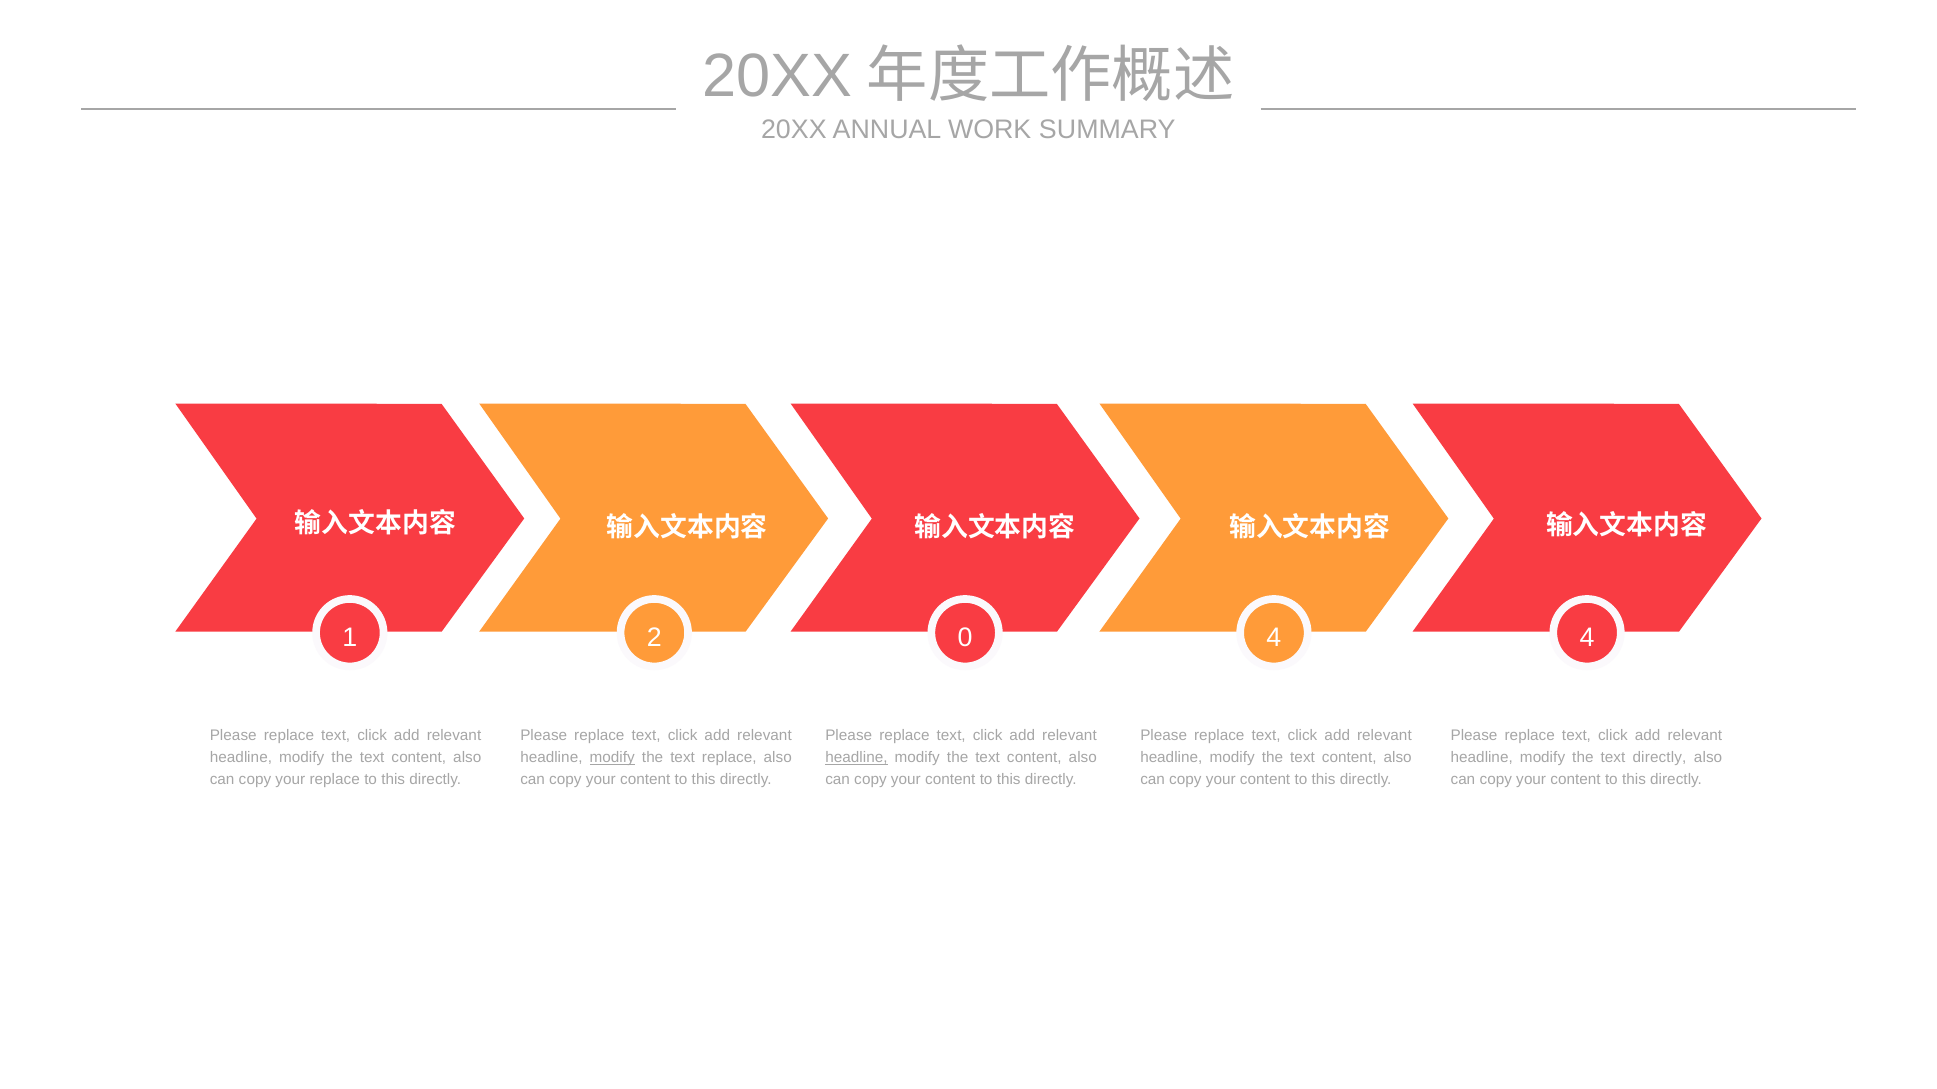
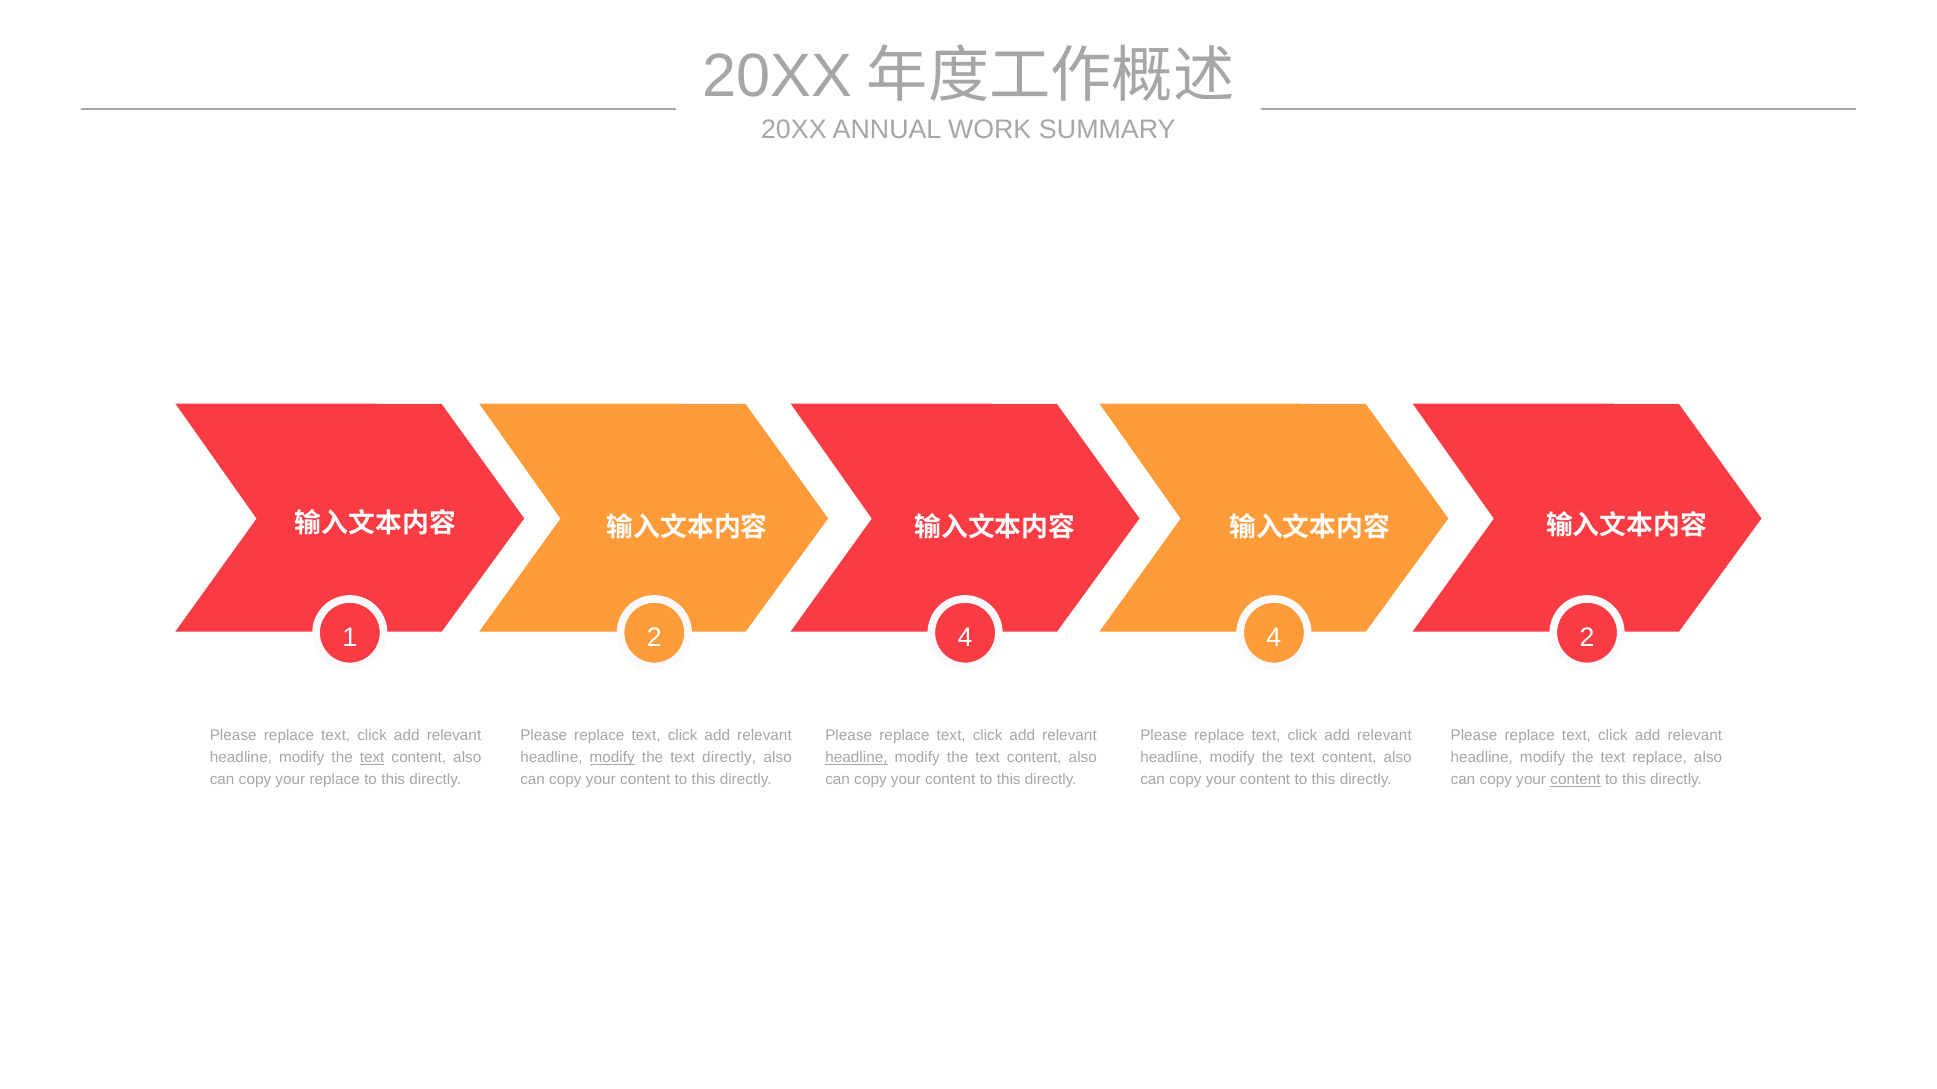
2 0: 0 -> 4 (965, 638)
4 4: 4 -> 2 (1587, 638)
text underline: none -> present (372, 758)
text replace: replace -> directly (729, 758)
text directly: directly -> replace (1660, 758)
content underline: none -> present (1576, 780)
